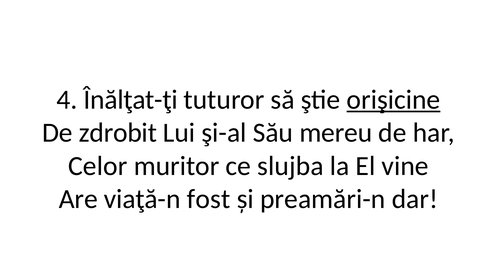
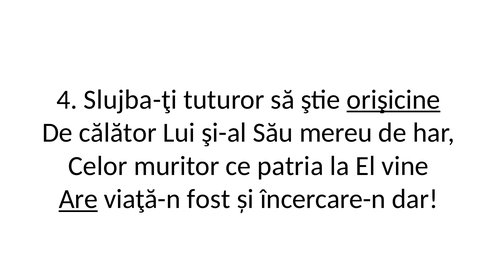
Înălţat-ţi: Înălţat-ţi -> Slujba-ţi (130, 99)
zdrobit: zdrobit -> călător (118, 133)
slujba: slujba -> patria (290, 166)
Are underline: none -> present (78, 199)
preamări-n: preamări-n -> încercare-n (323, 199)
